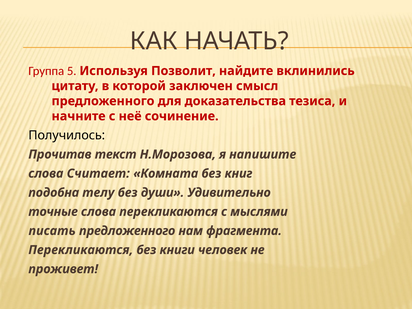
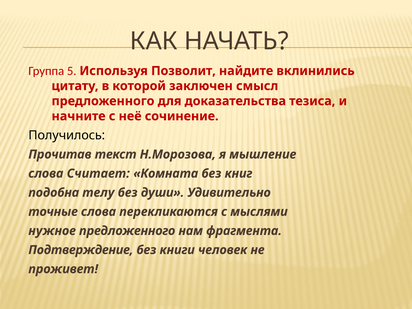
напишите: напишите -> мышление (263, 154)
писать: писать -> нужное (52, 231)
Перекликаются: Перекликаются -> Подтверждение (81, 250)
